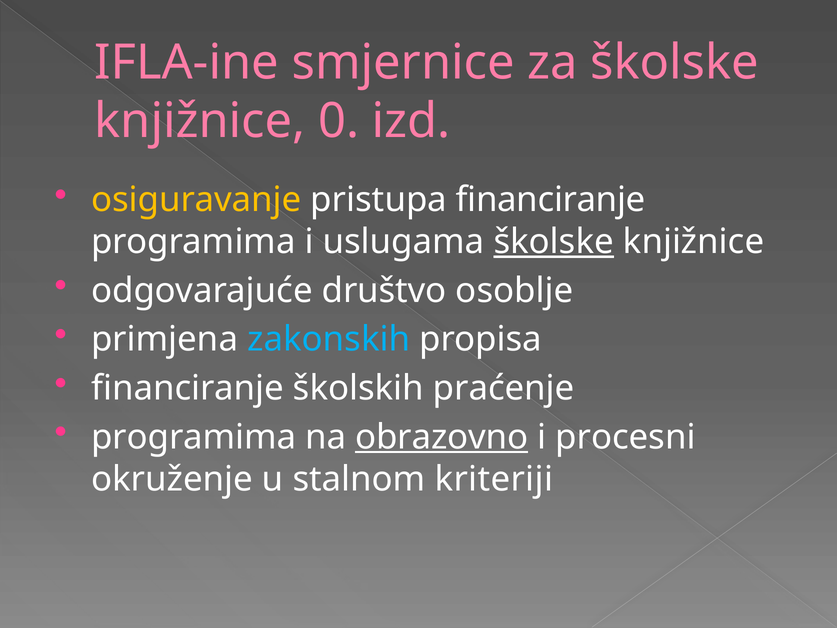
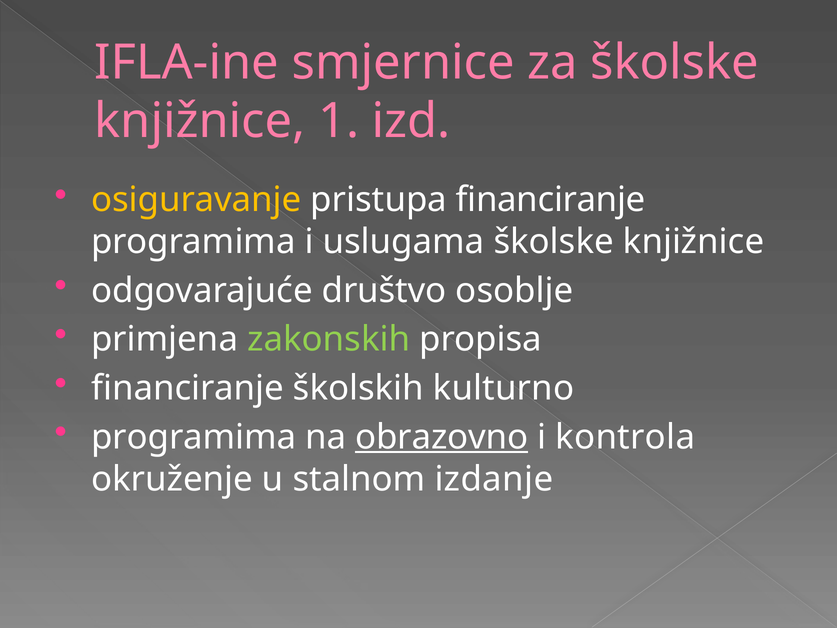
0: 0 -> 1 (339, 121)
školske underline: present -> none (554, 242)
zakonskih colour: light blue -> light green (329, 339)
praćenje: praćenje -> kulturno (504, 388)
procesni: procesni -> kontrola (625, 437)
kriteriji: kriteriji -> izdanje (494, 479)
